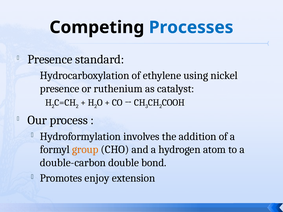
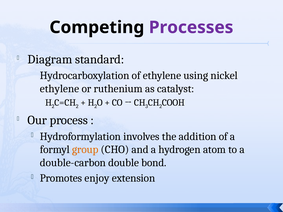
Processes colour: blue -> purple (191, 27)
Presence: Presence -> Diagram (50, 59)
presence: presence -> ethylene (60, 89)
